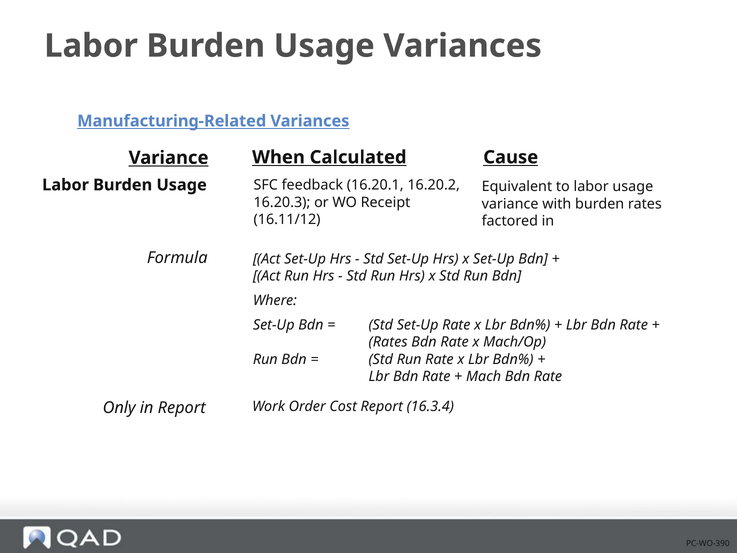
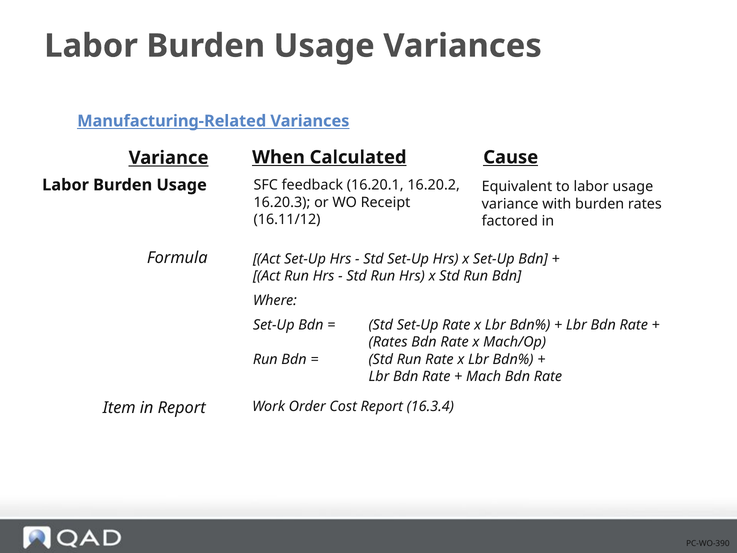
Only: Only -> Item (119, 408)
